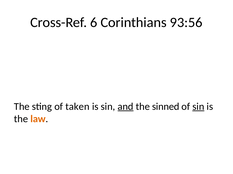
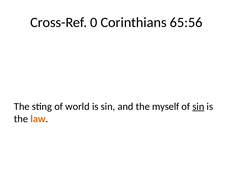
6: 6 -> 0 (94, 23)
93:56: 93:56 -> 65:56 (186, 23)
taken: taken -> world (77, 107)
and underline: present -> none (126, 107)
sinned: sinned -> myself (166, 107)
